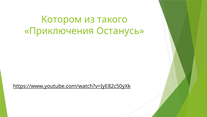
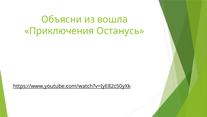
Котором: Котором -> Объясни (62, 19)
такого: такого -> вошла (112, 19)
